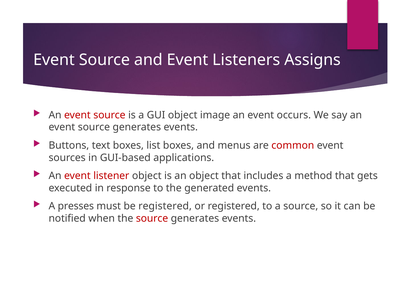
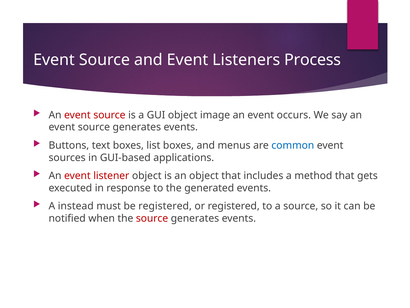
Assigns: Assigns -> Process (313, 60)
common colour: red -> blue (293, 145)
presses: presses -> instead (76, 206)
